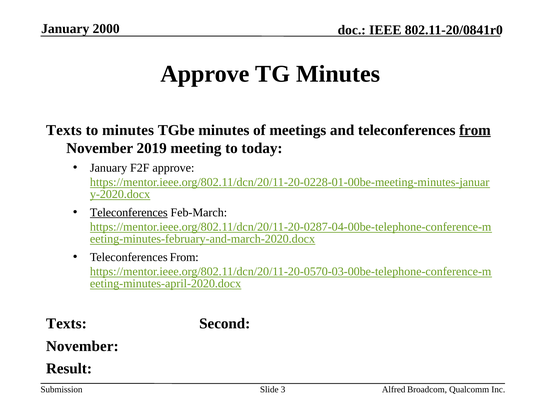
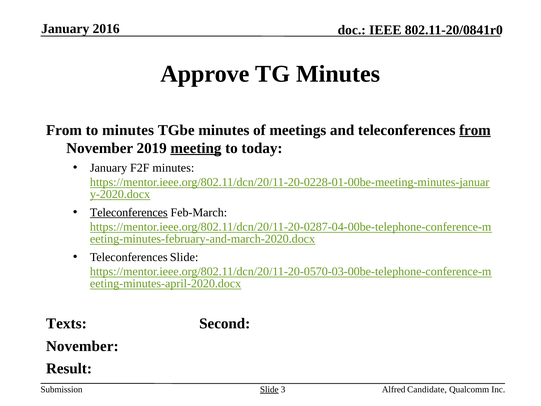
2000: 2000 -> 2016 (106, 29)
Texts: Texts -> From (64, 130)
meeting underline: none -> present (196, 148)
F2F approve: approve -> minutes (173, 168)
From: From -> Slide (184, 257)
Slide underline: none -> present (269, 389)
Broadcom: Broadcom -> Candidate (427, 389)
